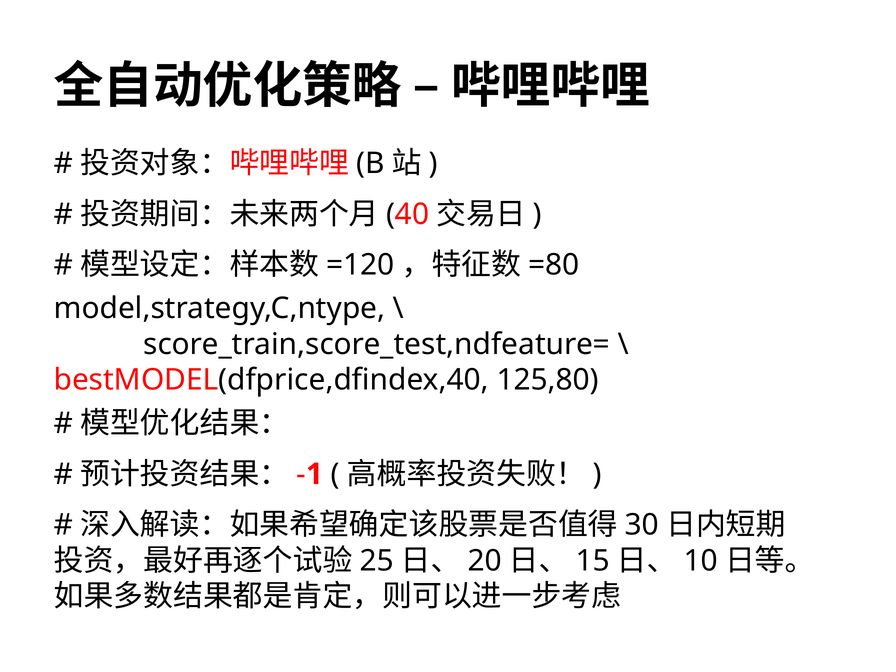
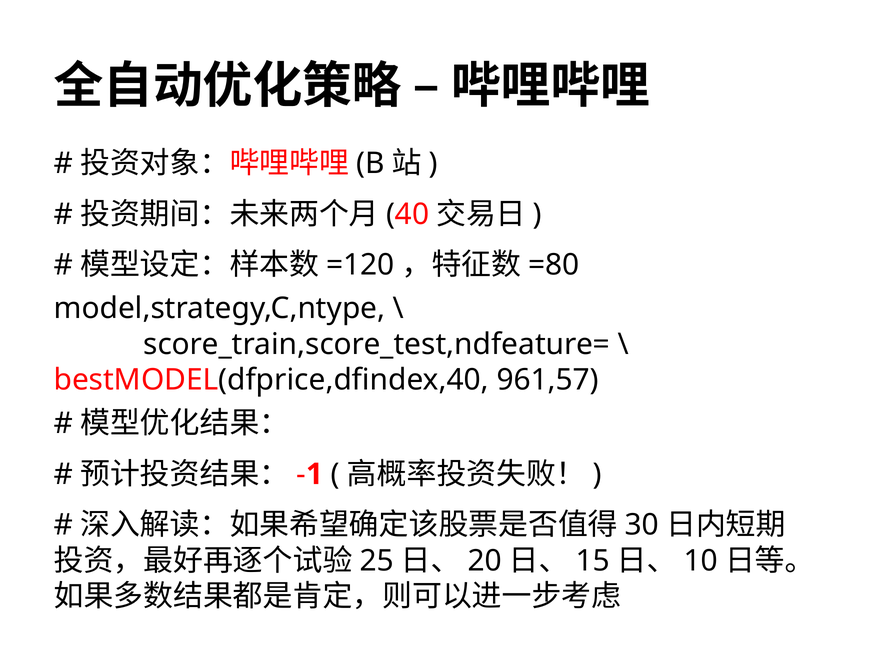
125,80: 125,80 -> 961,57 (548, 380)
